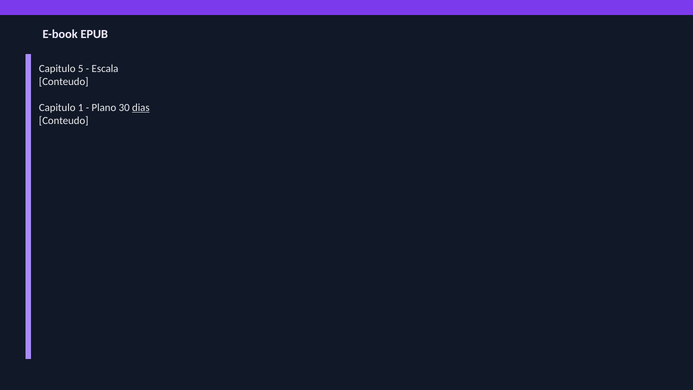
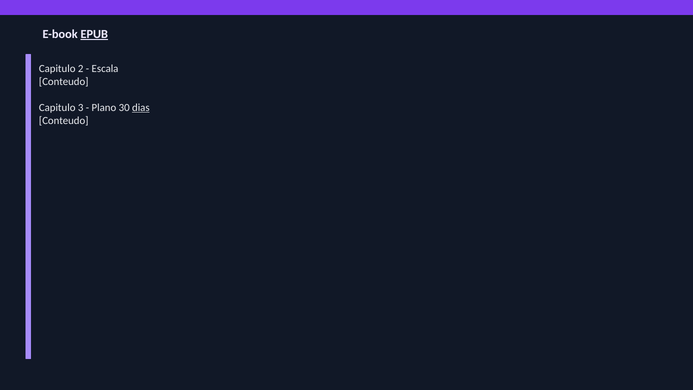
EPUB underline: none -> present (94, 34)
5: 5 -> 2 (81, 69)
1: 1 -> 3 (81, 108)
